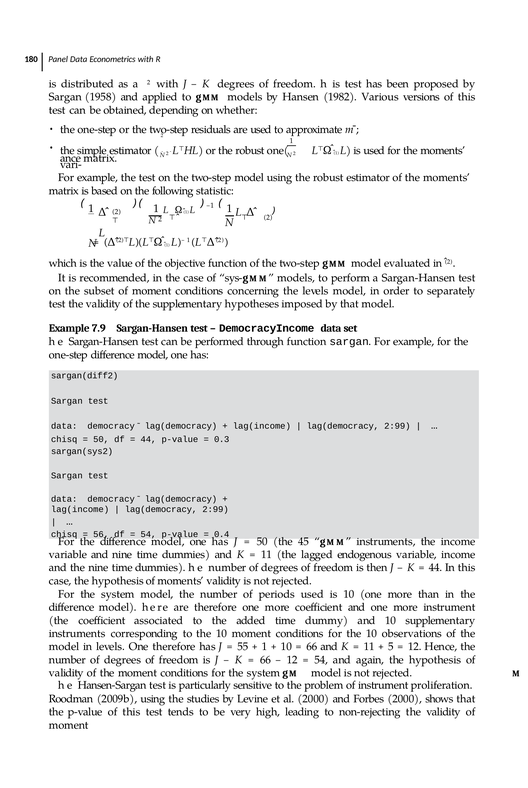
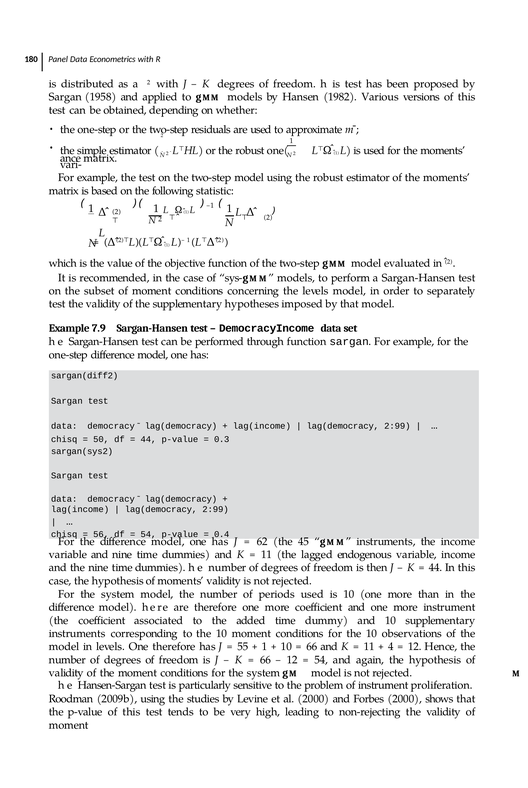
50: 50 -> 62 (262, 542)
5: 5 -> 4 (391, 647)
